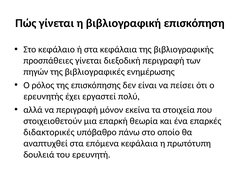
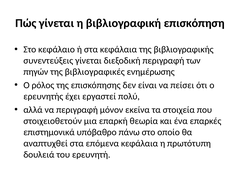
προσπάθειες: προσπάθειες -> συνεντεύξεις (48, 61)
διδακτορικές: διδακτορικές -> επιστημονικά (49, 132)
